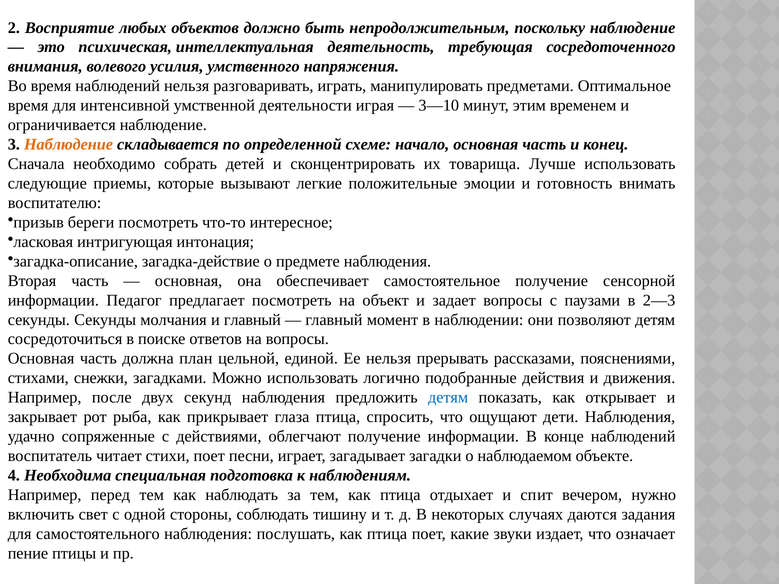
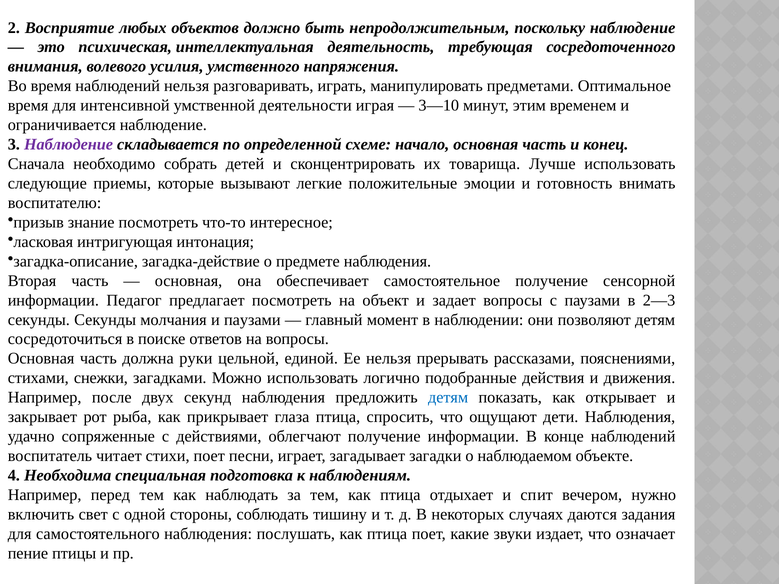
Наблюдение colour: orange -> purple (68, 145)
береги: береги -> знание (91, 222)
и главный: главный -> паузами (252, 320)
план: план -> руки (196, 359)
